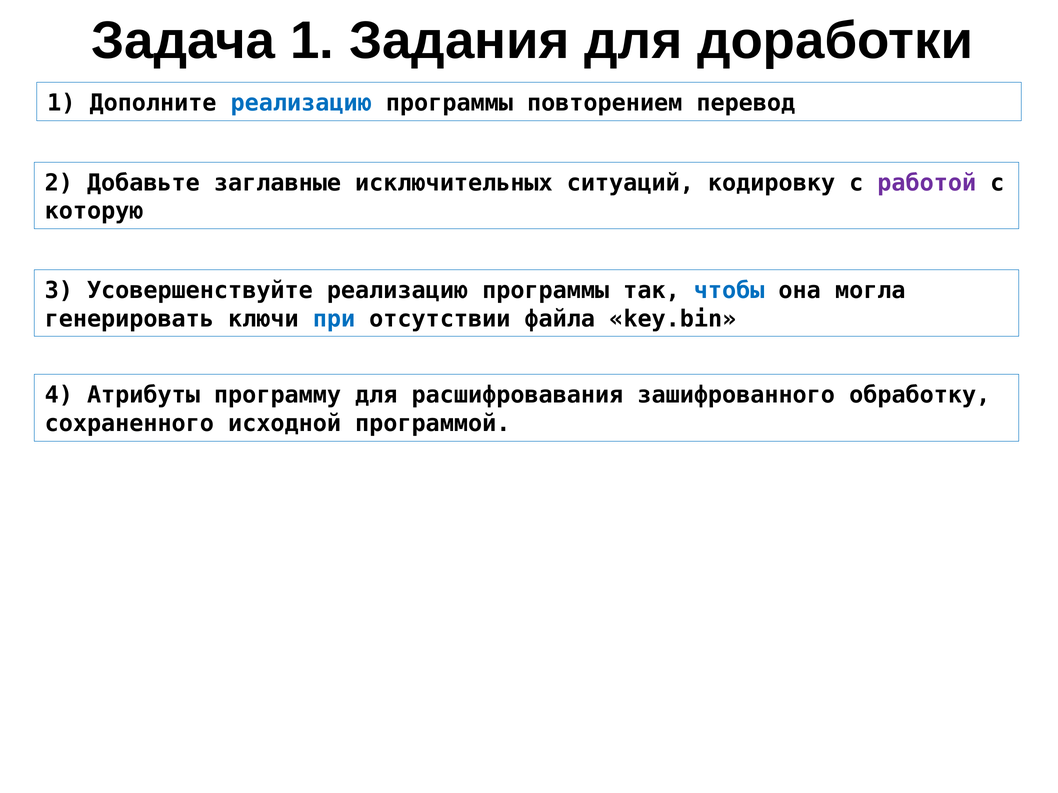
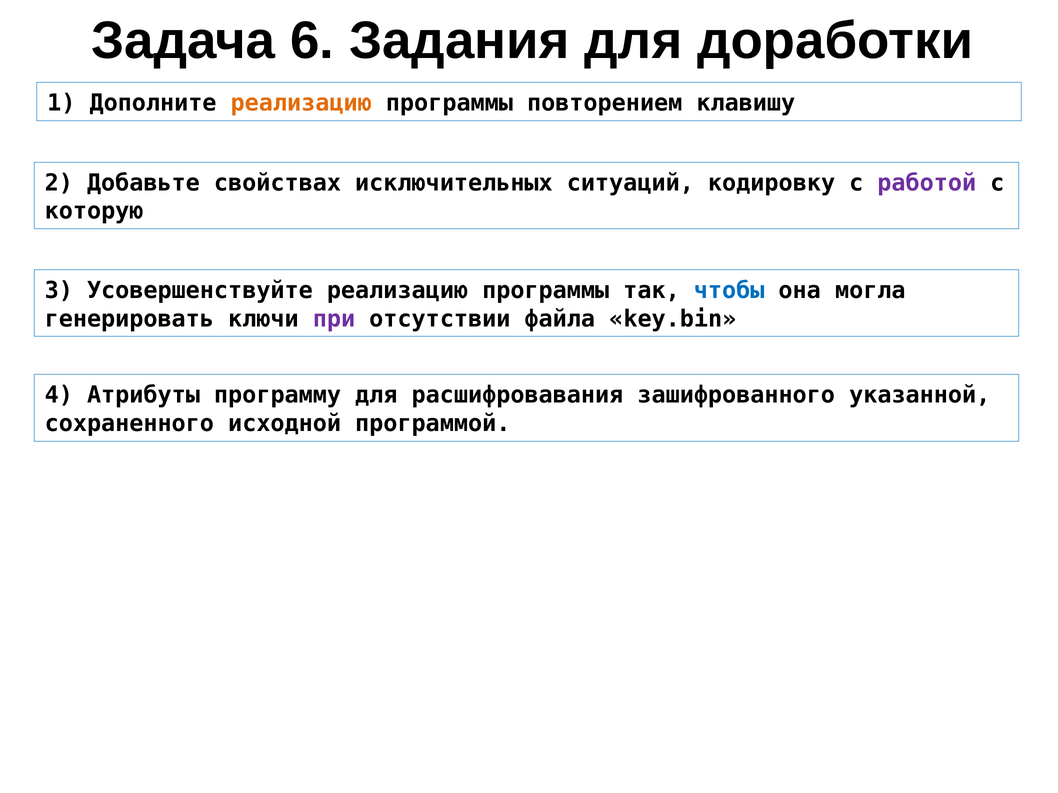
Задача 1: 1 -> 6 (312, 41)
реализацию colour: blue -> orange (301, 103)
перевод: перевод -> клавишу (746, 103)
заглавные: заглавные -> свойствах (278, 183)
при colour: blue -> purple (334, 319)
обработку: обработку -> указанной (920, 395)
